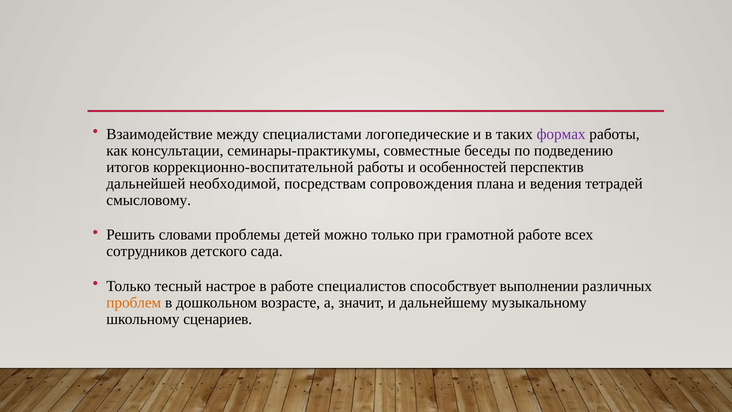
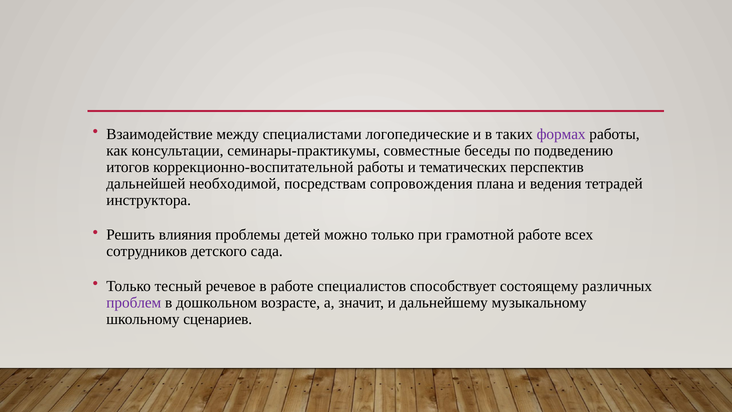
особенностей: особенностей -> тематических (463, 167)
смысловому: смысловому -> инструктора (149, 200)
словами: словами -> влияния (185, 235)
настрое: настрое -> речевое (231, 286)
выполнении: выполнении -> состоящему (539, 286)
проблем colour: orange -> purple (134, 302)
